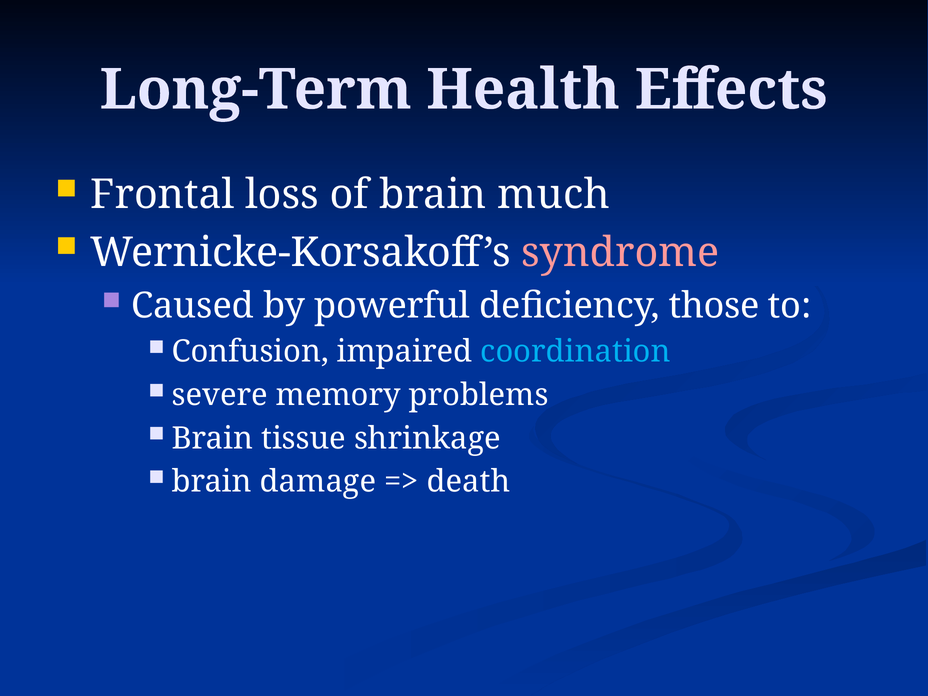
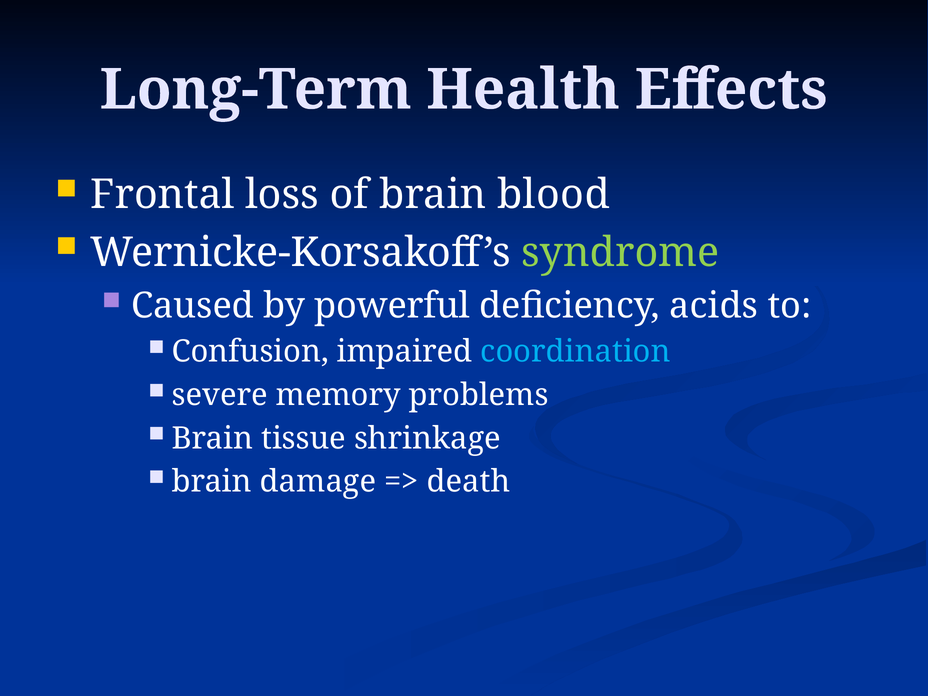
much: much -> blood (554, 195)
syndrome colour: pink -> light green (620, 252)
those: those -> acids (714, 306)
